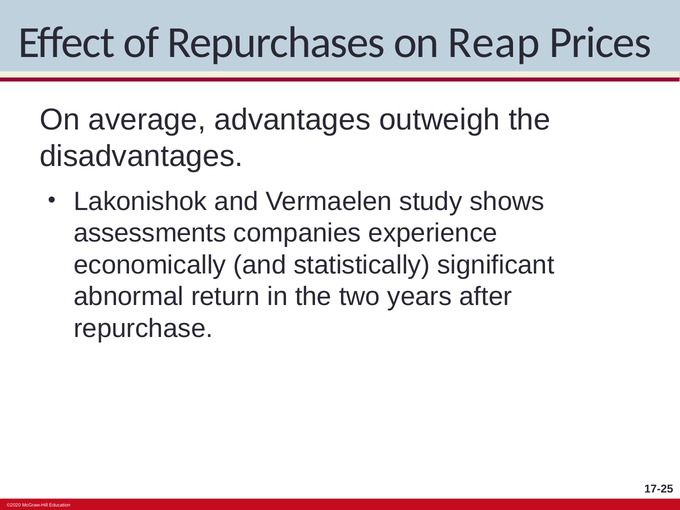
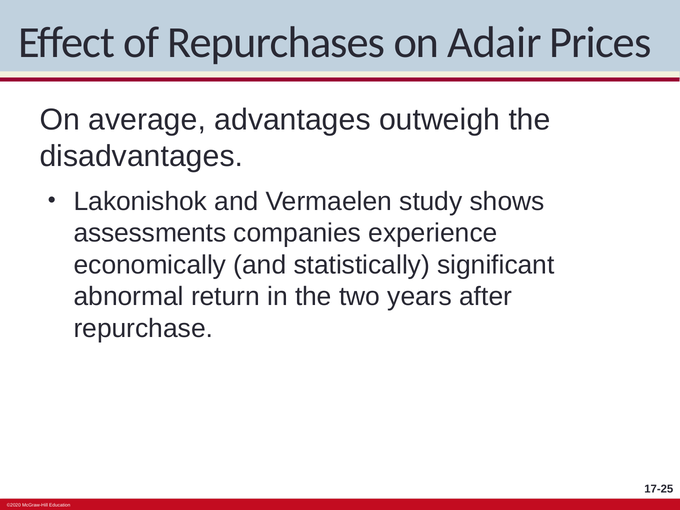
Reap: Reap -> Adair (494, 43)
